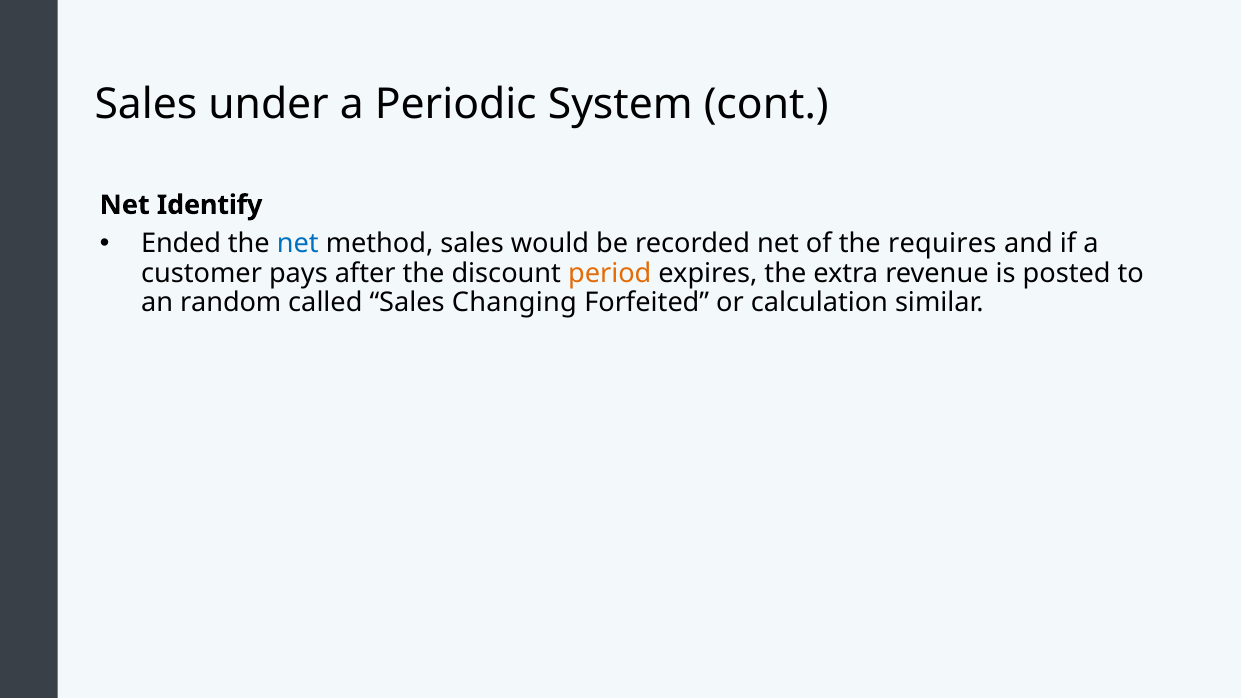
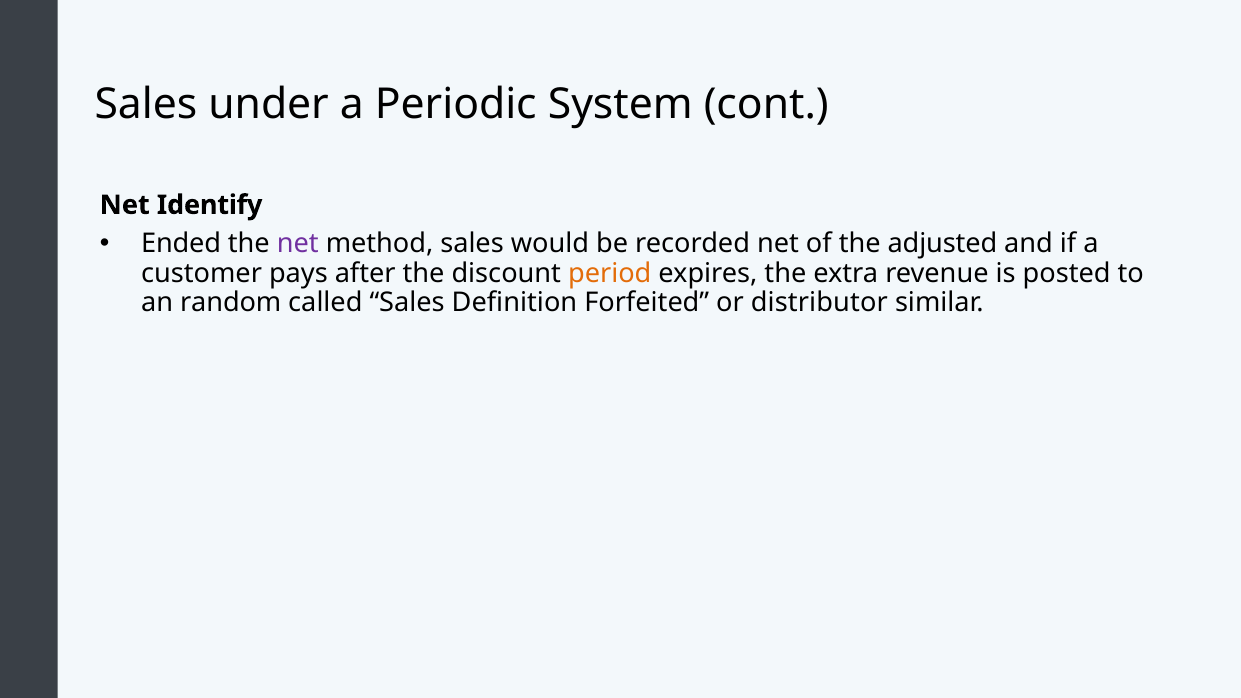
net colour: blue -> purple (298, 244)
requires: requires -> adjusted (942, 244)
Changing: Changing -> Definition (514, 303)
calculation: calculation -> distributor (819, 303)
